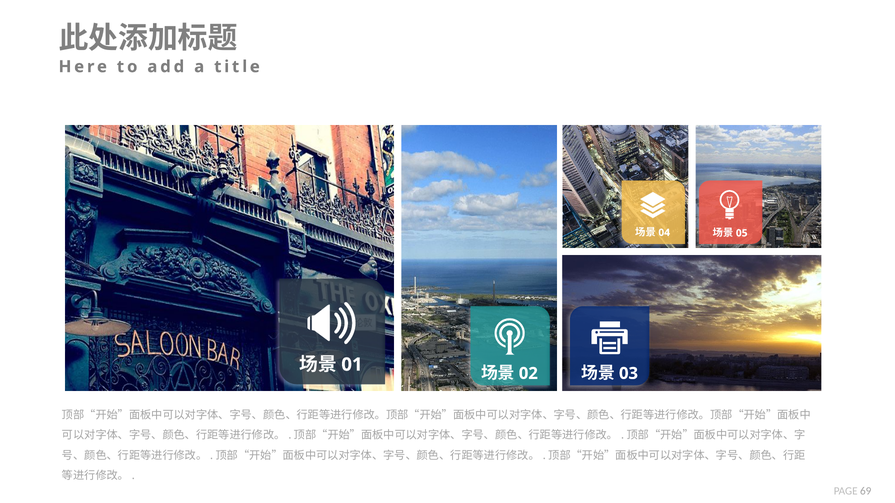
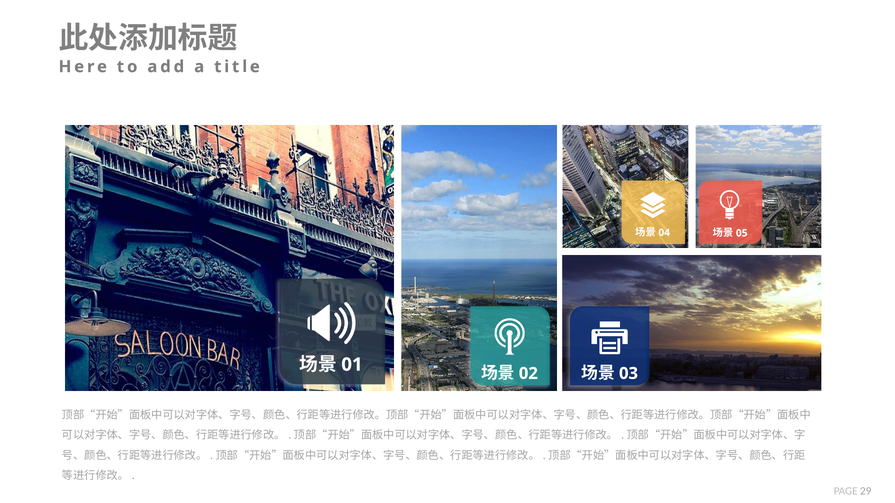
69: 69 -> 29 (866, 491)
